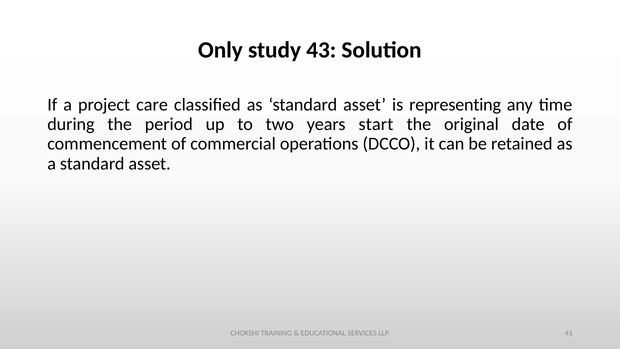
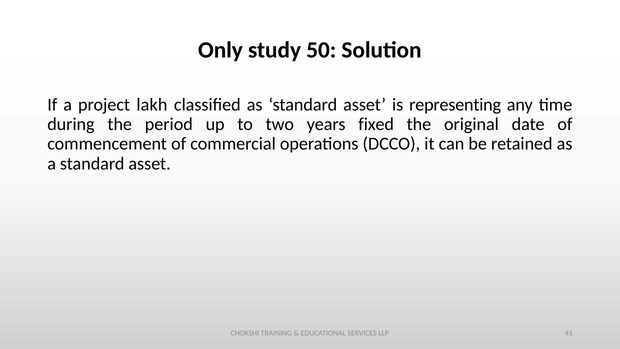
43: 43 -> 50 (321, 50)
care: care -> lakh (152, 105)
start: start -> fixed (376, 124)
